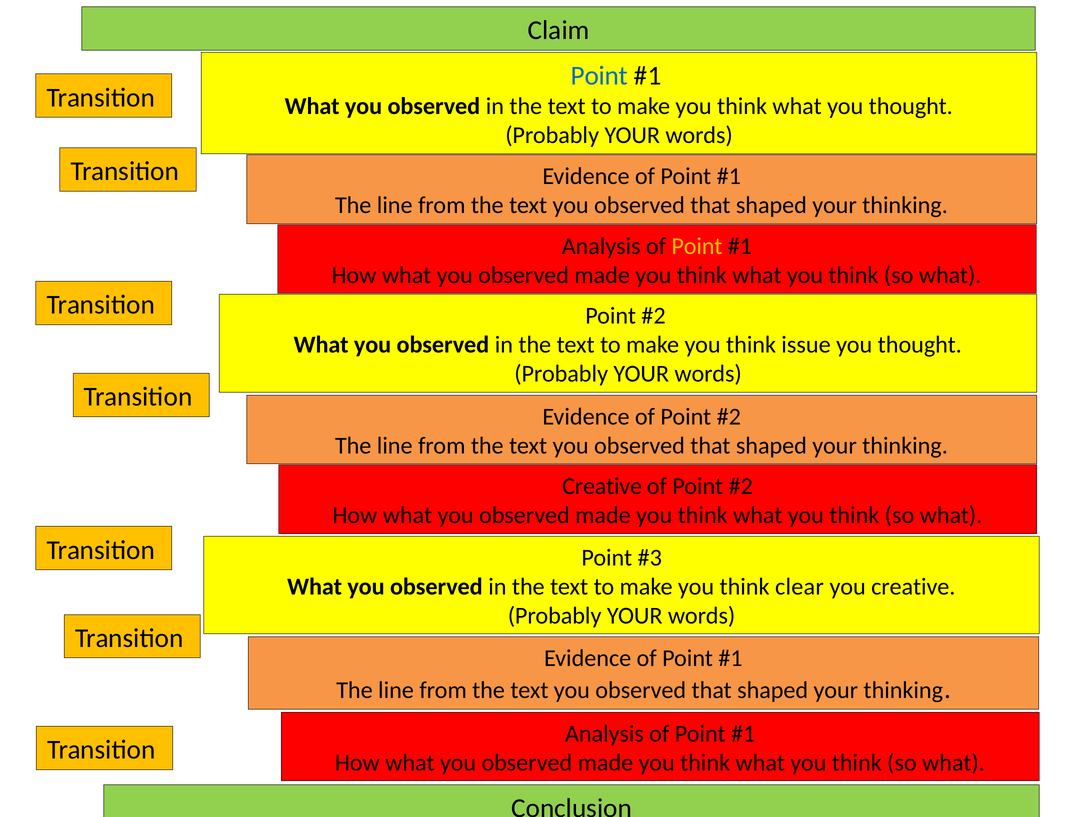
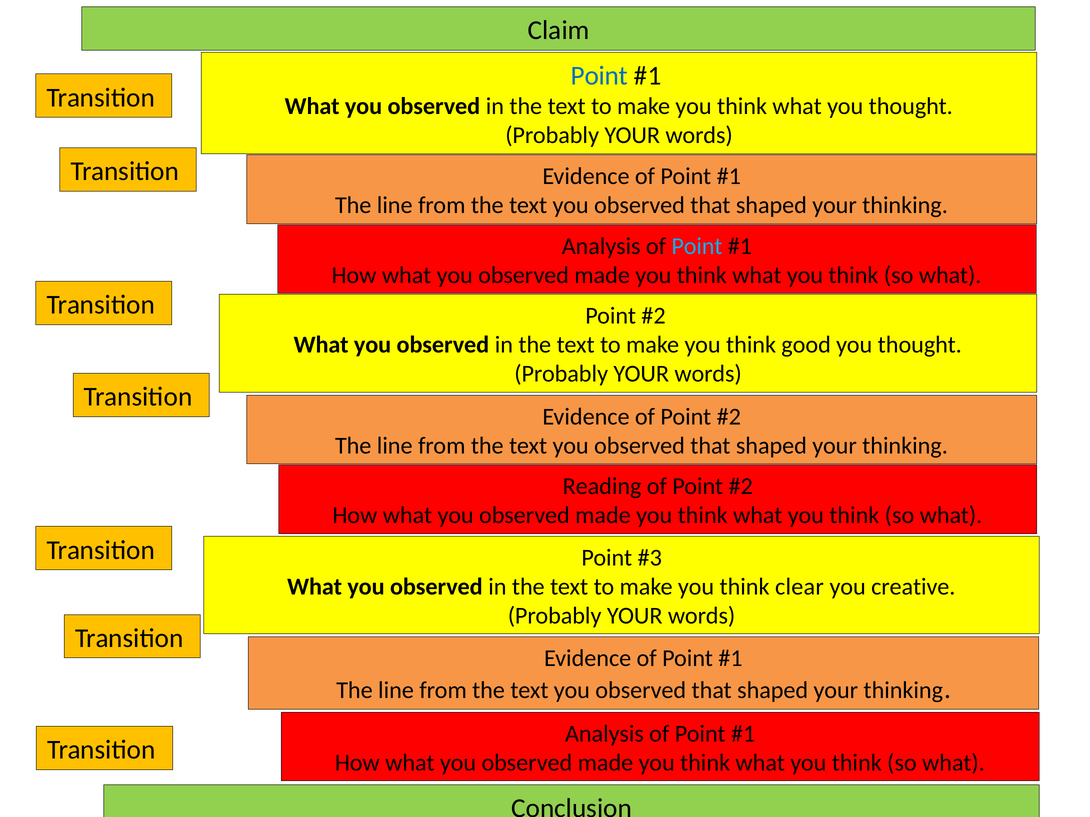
Point colour: yellow -> light blue (697, 246)
issue: issue -> good (806, 345)
Creative: Creative -> Reading (602, 487)
